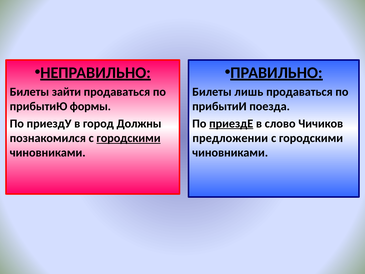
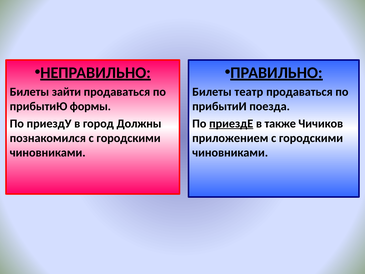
лишь: лишь -> театр (249, 92)
слово: слово -> также (280, 123)
городскими underline: present -> none (129, 138)
предложении: предложении -> приложением (230, 138)
